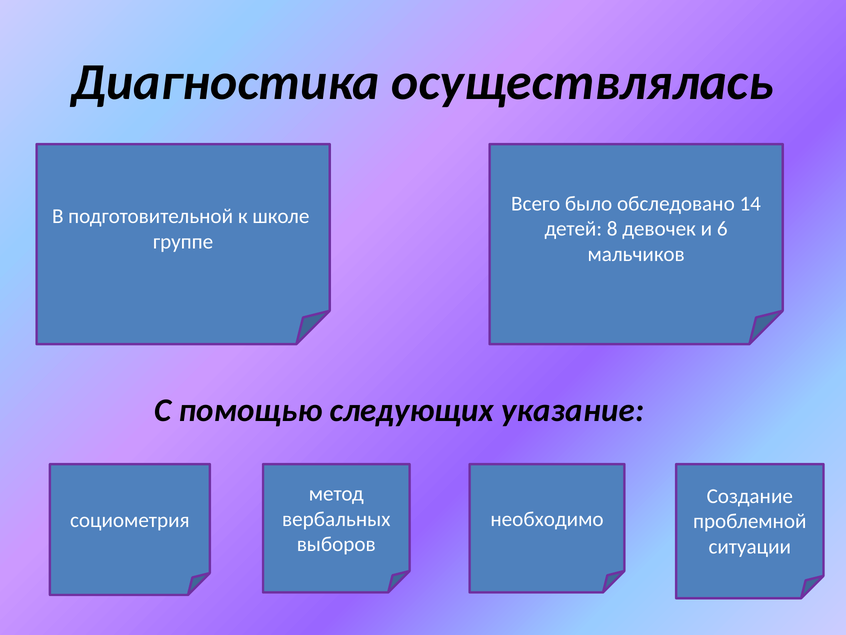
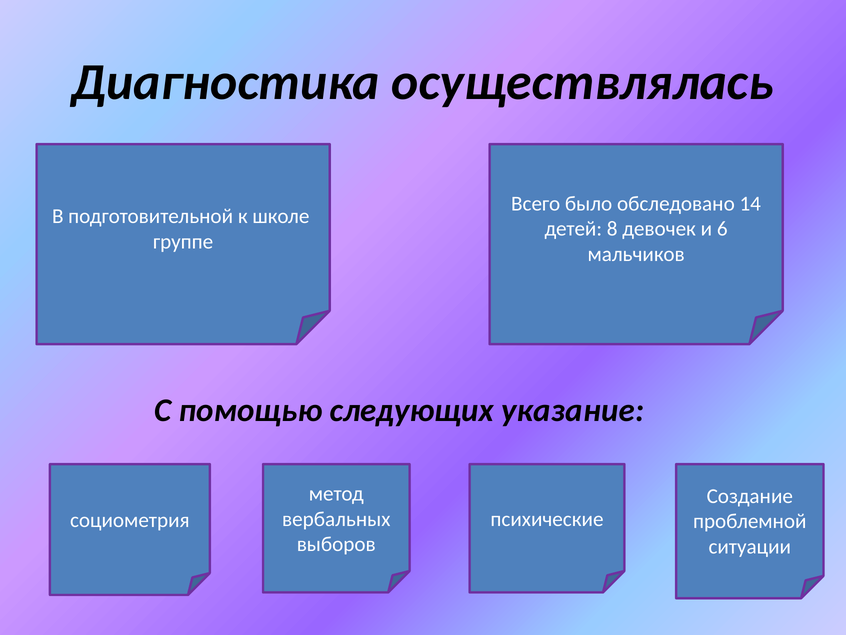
необходимо: необходимо -> психические (547, 519)
